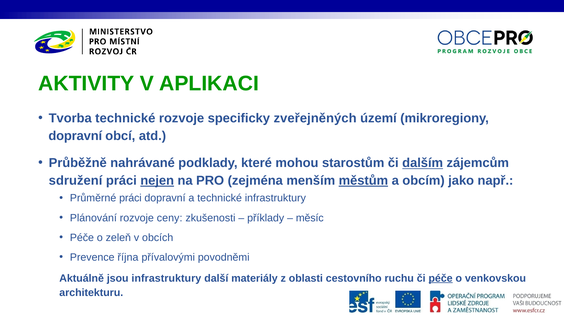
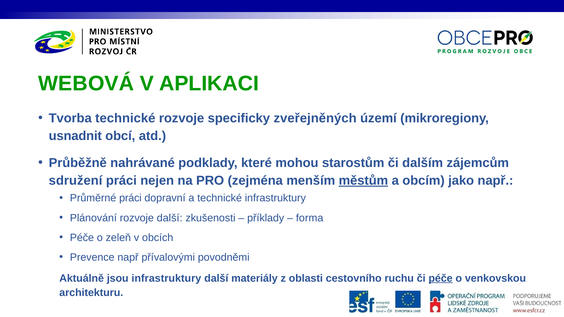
AKTIVITY: AKTIVITY -> WEBOVÁ (86, 84)
dopravní: dopravní -> usnadnit (75, 136)
dalším underline: present -> none (423, 163)
nejen underline: present -> none (157, 181)
rozvoje ceny: ceny -> další (170, 218)
měsíc: měsíc -> forma (310, 218)
Prevence října: října -> např (128, 258)
